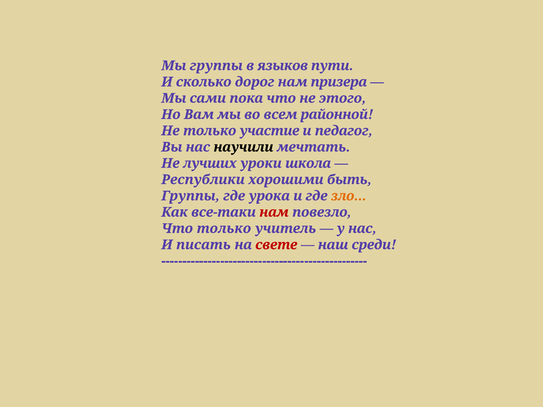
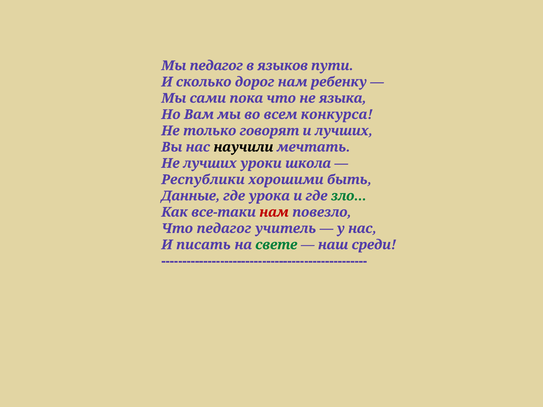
Мы группы: группы -> педагог (216, 66)
призера: призера -> ребенку (339, 82)
этого: этого -> языка (343, 98)
районной: районной -> конкурса (337, 115)
участие: участие -> говорят (269, 131)
и педагог: педагог -> лучших (344, 131)
Группы: Группы -> Данные (191, 196)
зло colour: orange -> green (349, 196)
Что только: только -> педагог (224, 229)
свете colour: red -> green (276, 245)
